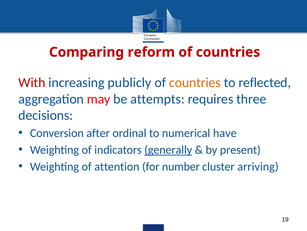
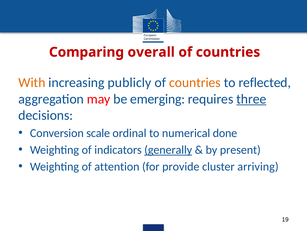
reform: reform -> overall (151, 52)
With colour: red -> orange (32, 82)
attempts: attempts -> emerging (158, 99)
three underline: none -> present (251, 99)
after: after -> scale (98, 133)
have: have -> done (225, 133)
number: number -> provide (181, 166)
